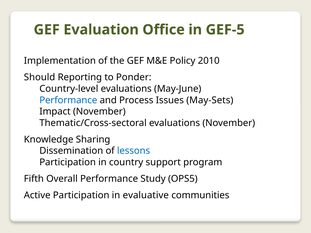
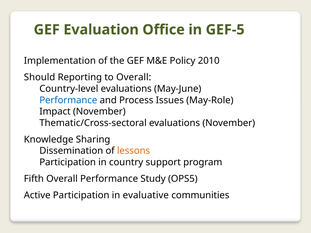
to Ponder: Ponder -> Overall (134, 77)
May-Sets: May-Sets -> May-Role (210, 100)
lessons colour: blue -> orange (134, 151)
